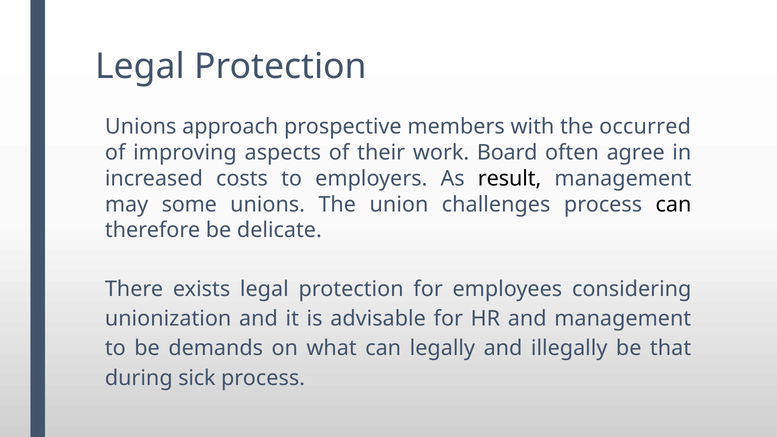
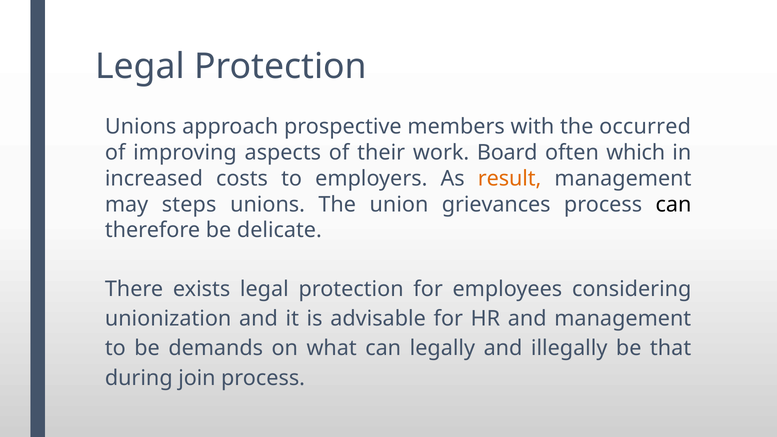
agree: agree -> which (636, 153)
result colour: black -> orange (510, 179)
some: some -> steps (189, 204)
challenges: challenges -> grievances (496, 204)
sick: sick -> join (197, 378)
